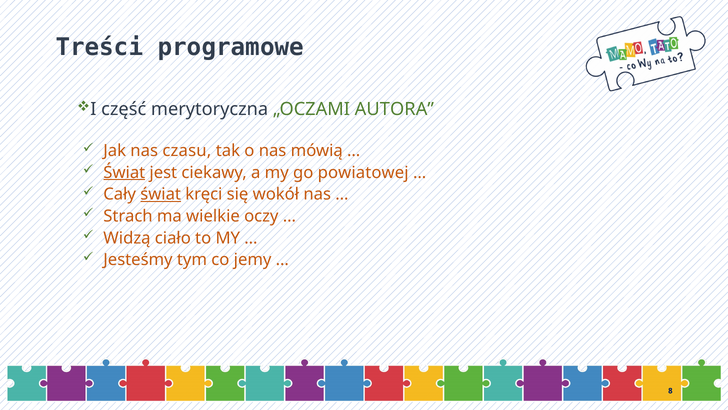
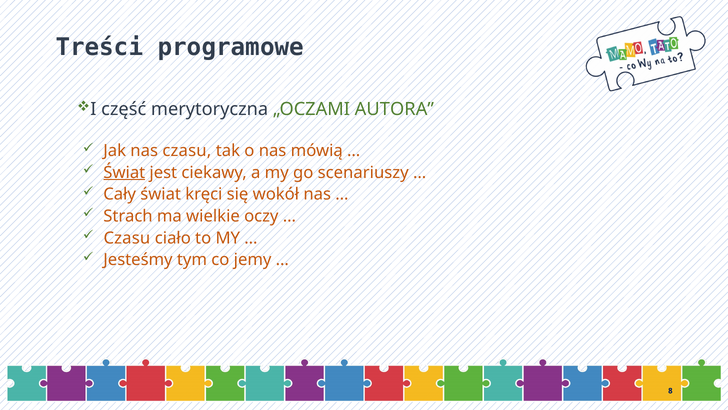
powiatowej: powiatowej -> scenariuszy (363, 172)
świat underline: present -> none (161, 194)
Widzą: Widzą -> Czasu (127, 238)
